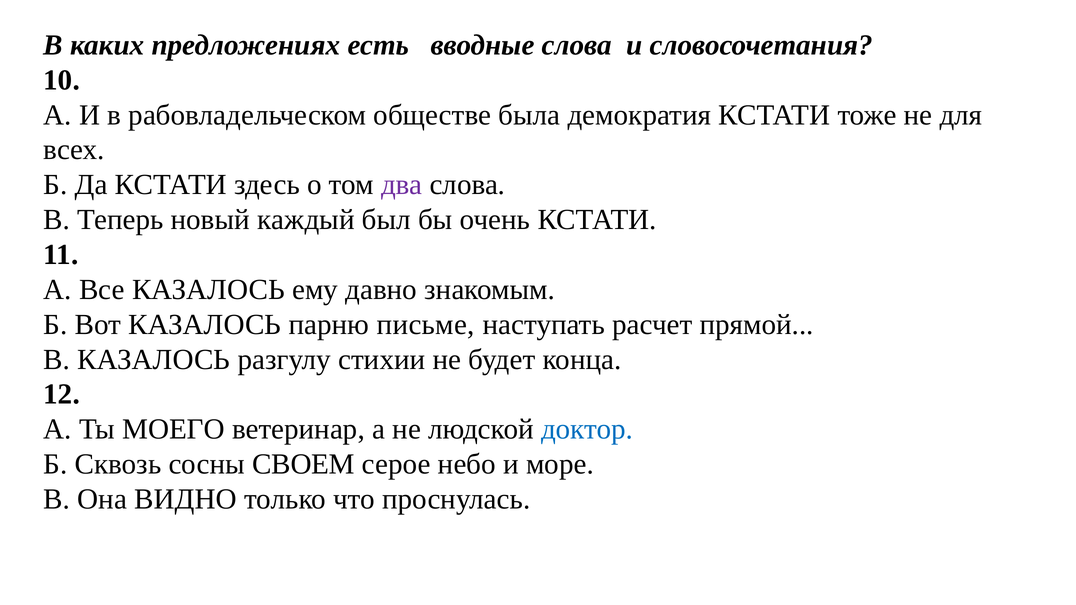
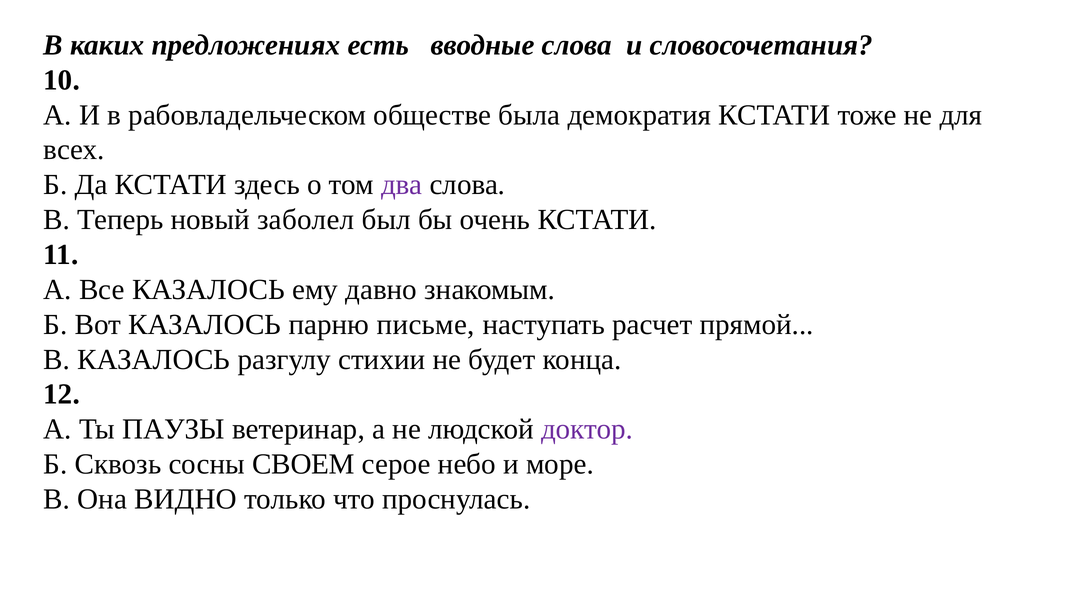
каждый: каждый -> заболел (306, 220)
МОЕГО: МОЕГО -> ПАУЗЫ (174, 429)
доктор colour: blue -> purple (587, 429)
